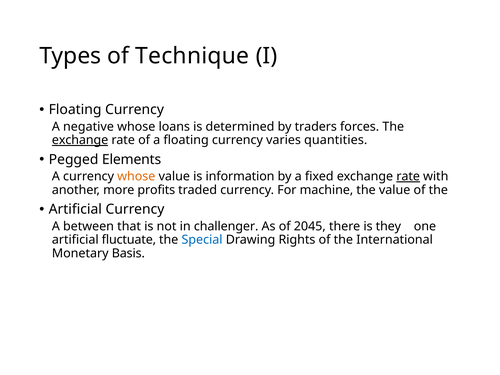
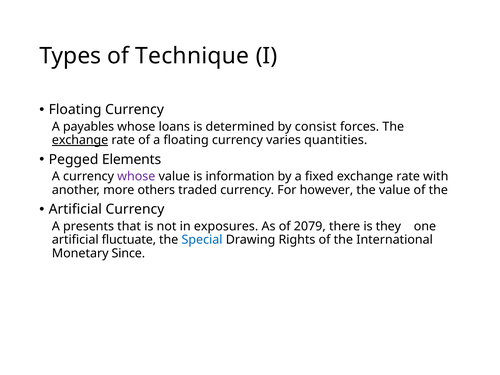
negative: negative -> payables (89, 127)
traders: traders -> consist (316, 127)
whose colour: orange -> purple (136, 176)
rate underline: present -> none (408, 176)
profits: profits -> others (156, 190)
machine: machine -> however (326, 190)
between: between -> presents (89, 226)
challenger: challenger -> exposures (226, 226)
2045: 2045 -> 2079 (310, 226)
Basis: Basis -> Since (128, 253)
